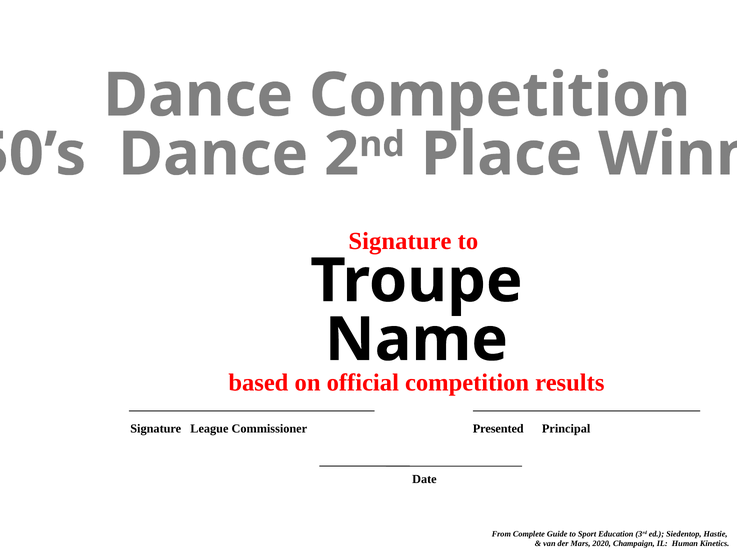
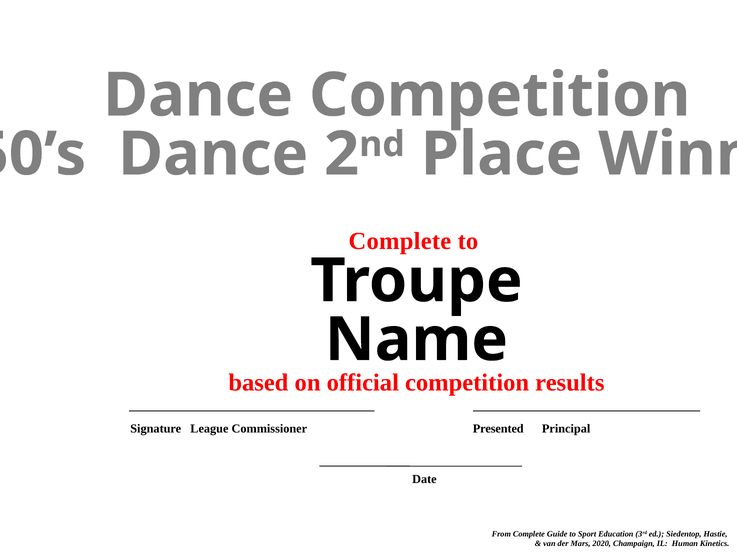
Signature: Signature -> Complete (400, 242)
